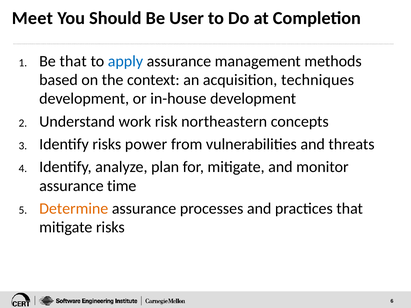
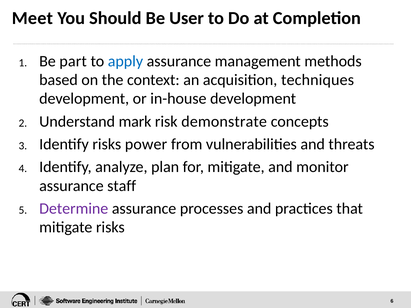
Be that: that -> part (73, 61)
work: work -> mark (135, 122)
northeastern: northeastern -> demonstrate (224, 122)
time: time -> staff (122, 186)
Determine colour: orange -> purple (74, 209)
